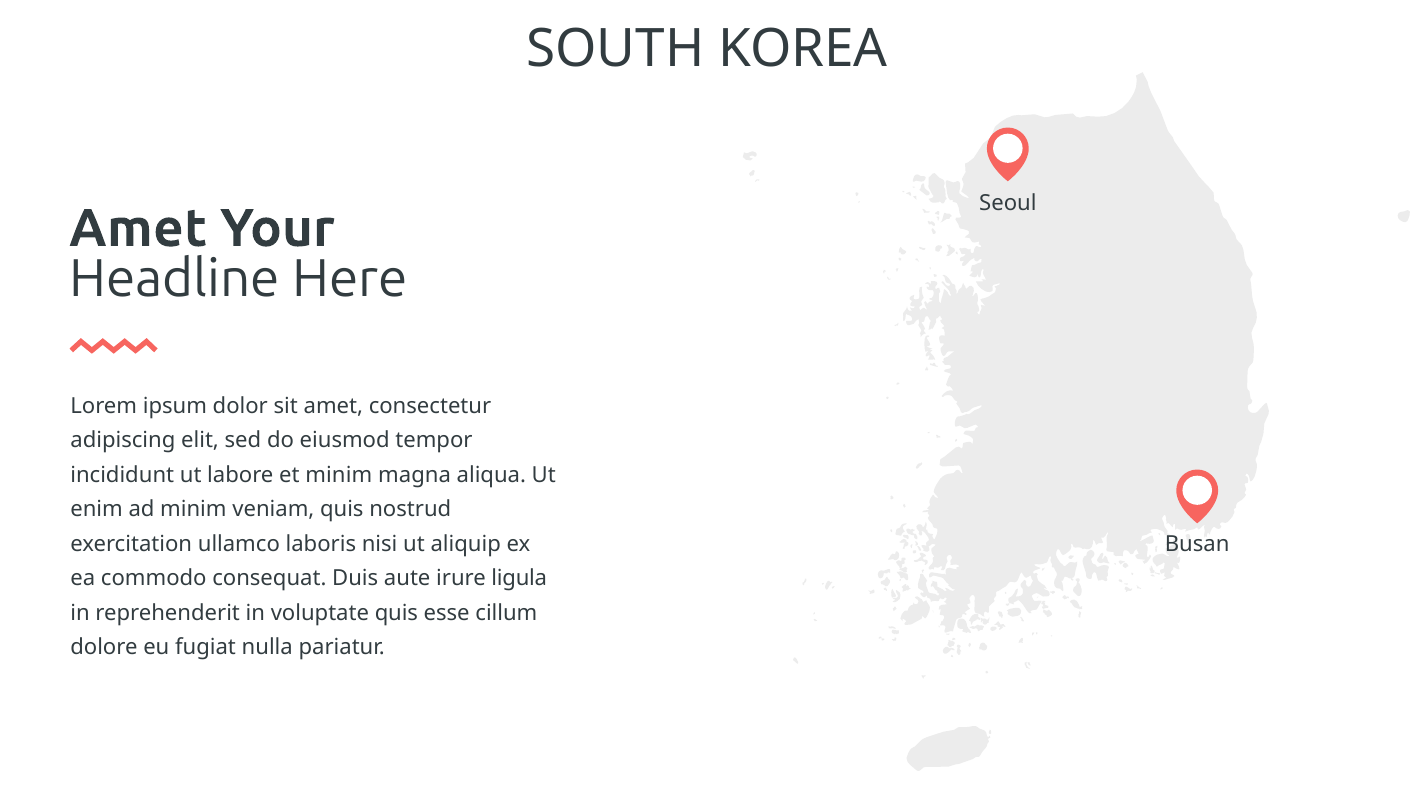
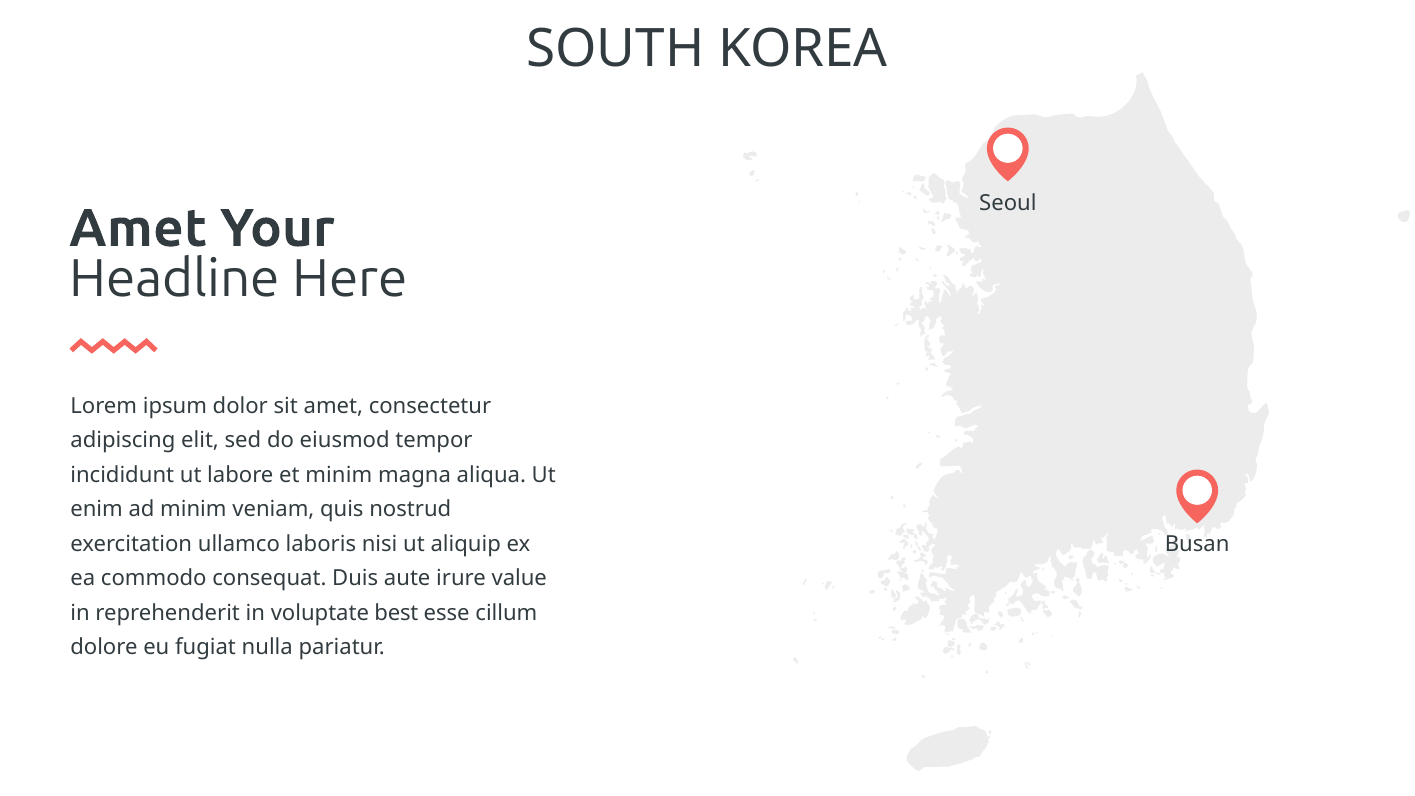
ligula: ligula -> value (519, 578)
voluptate quis: quis -> best (396, 613)
